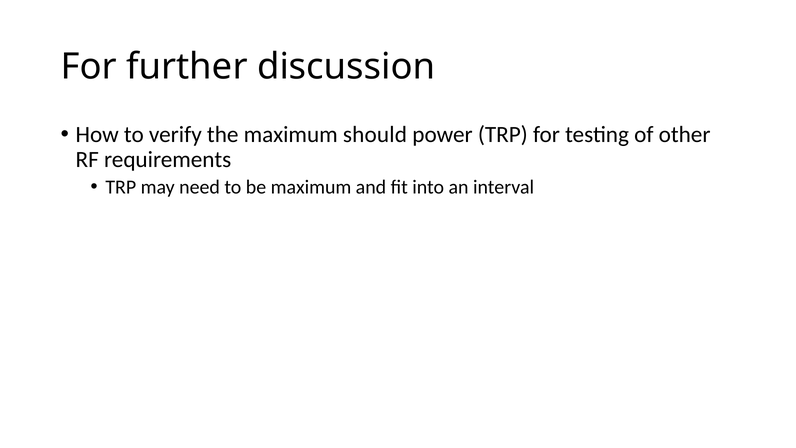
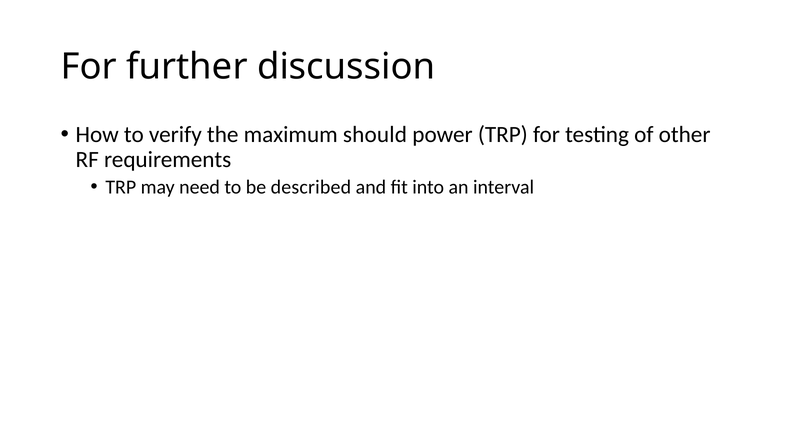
be maximum: maximum -> described (311, 187)
